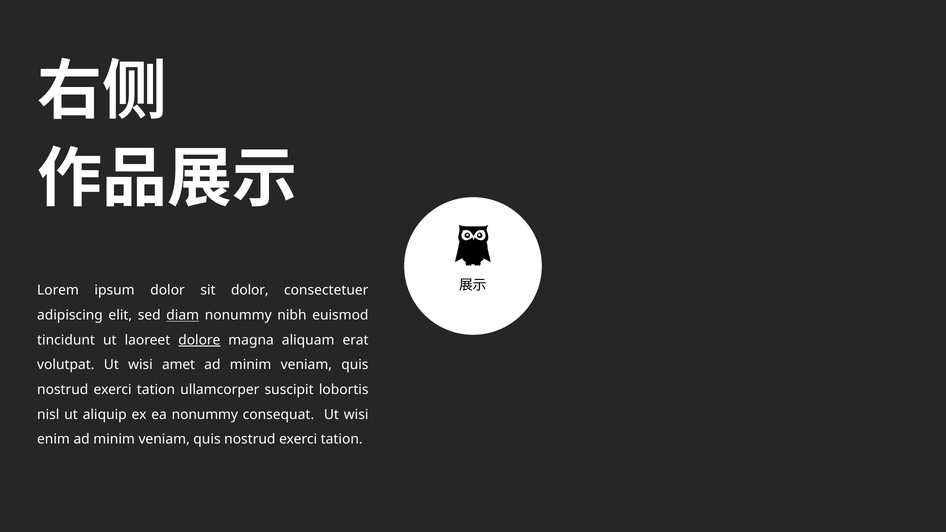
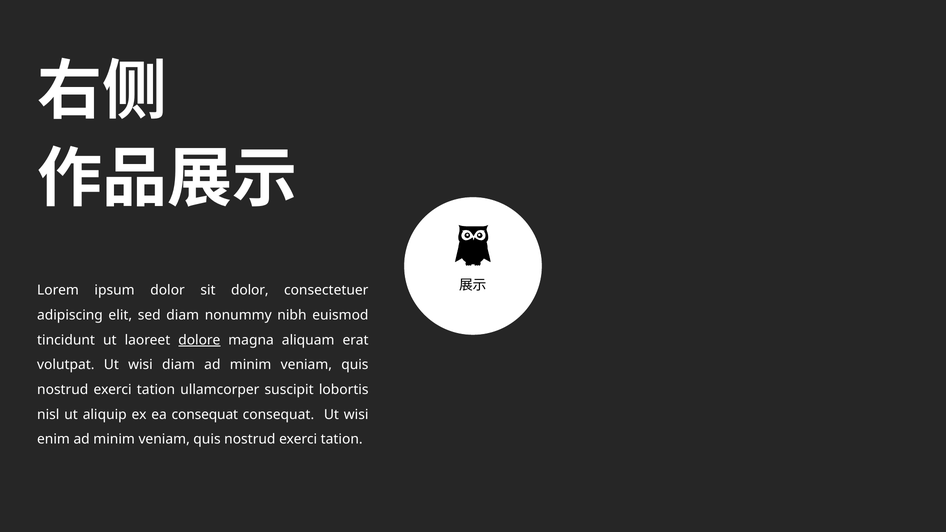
diam underline: present -> none (183, 315)
wisi amet: amet -> diam (179, 365)
ea nonummy: nonummy -> consequat (205, 415)
